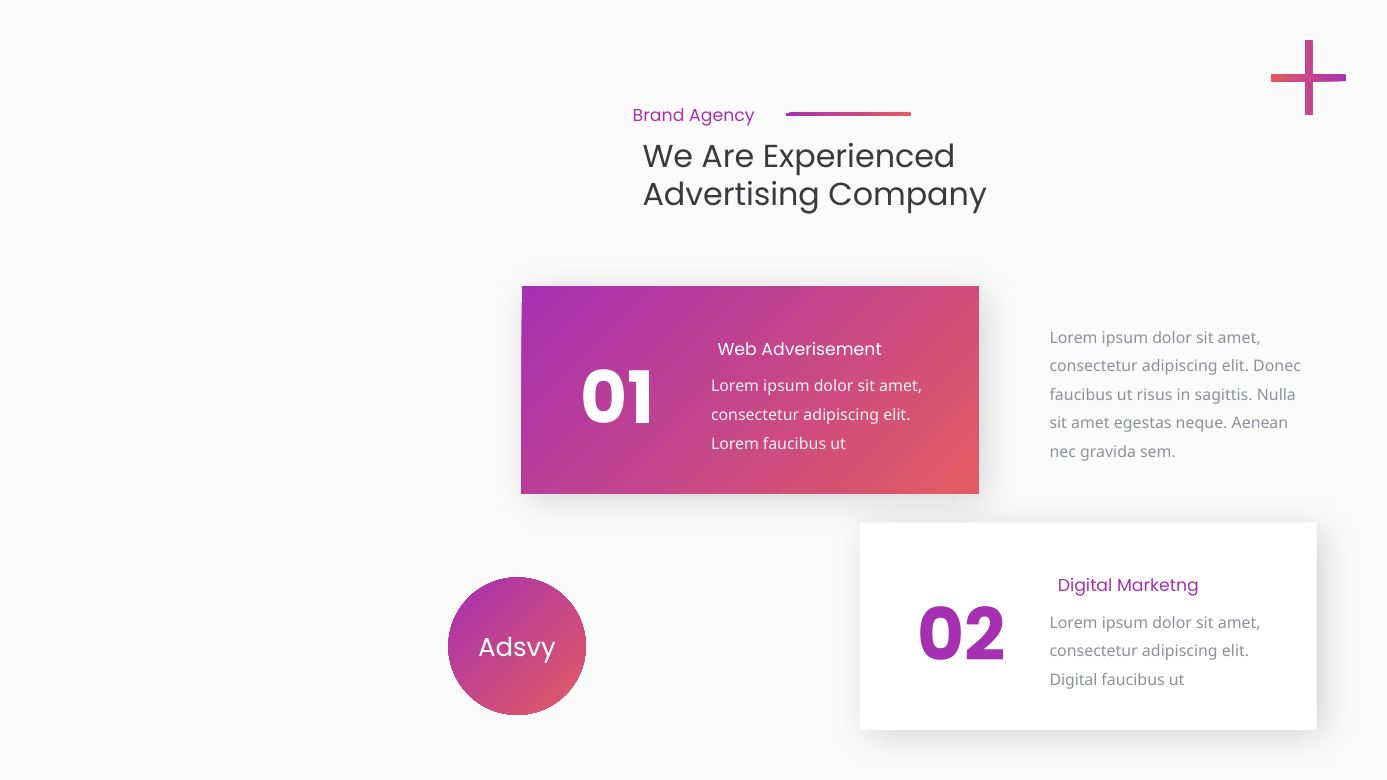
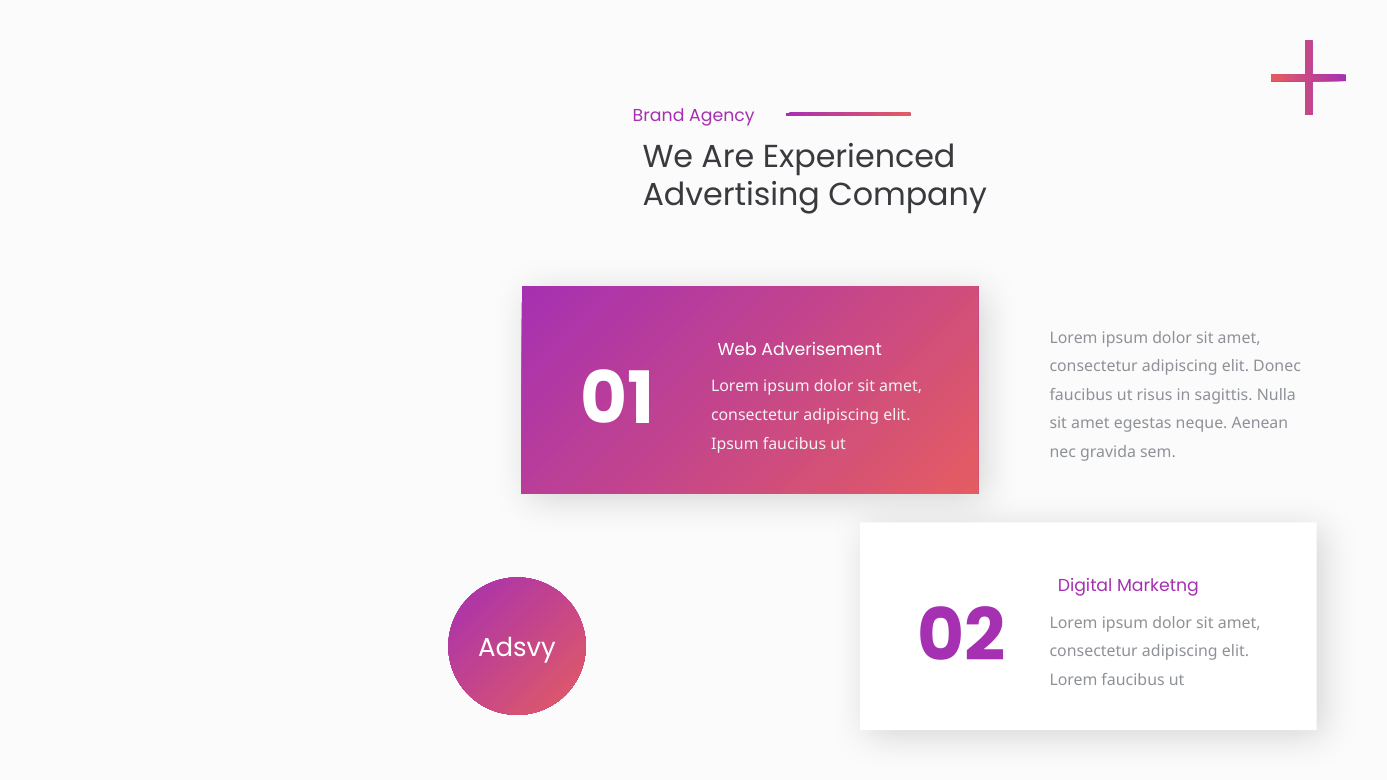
Lorem: Lorem -> Ipsum (735, 444)
Digital: Digital -> Lorem (1074, 680)
